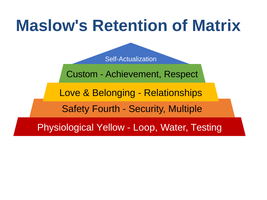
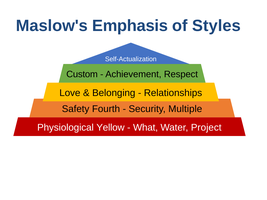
Retention: Retention -> Emphasis (130, 26)
Matrix: Matrix -> Styles (216, 26)
Loop: Loop -> What (146, 128)
Testing: Testing -> Project (206, 128)
